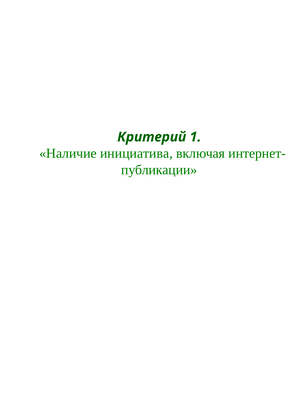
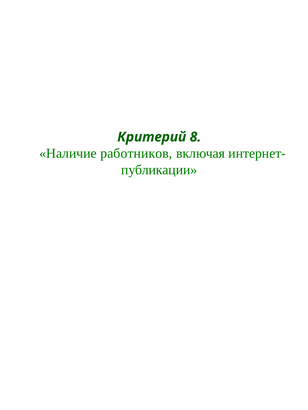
1: 1 -> 8 (195, 137)
инициатива: инициатива -> работников (136, 154)
